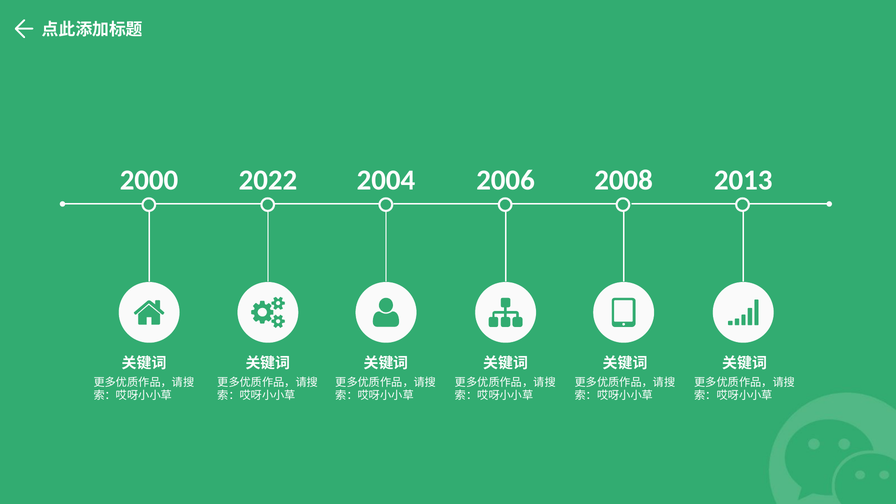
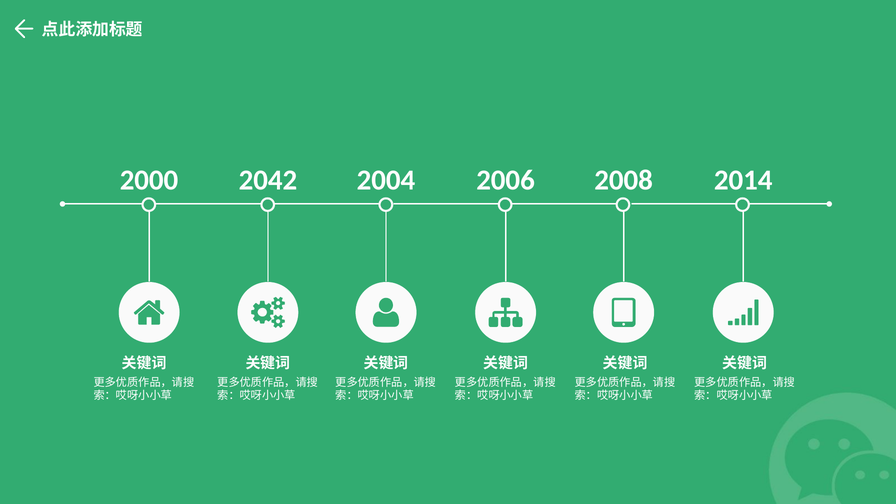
2022: 2022 -> 2042 (268, 180)
2013: 2013 -> 2014 (743, 180)
